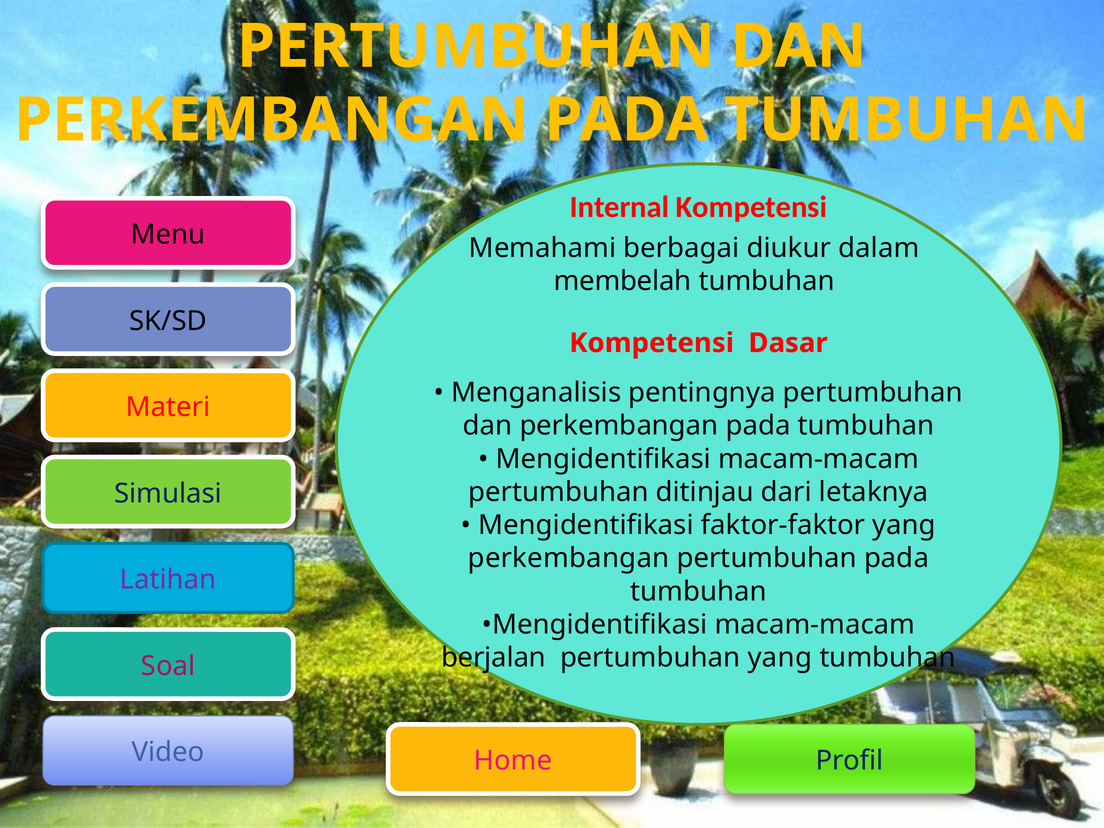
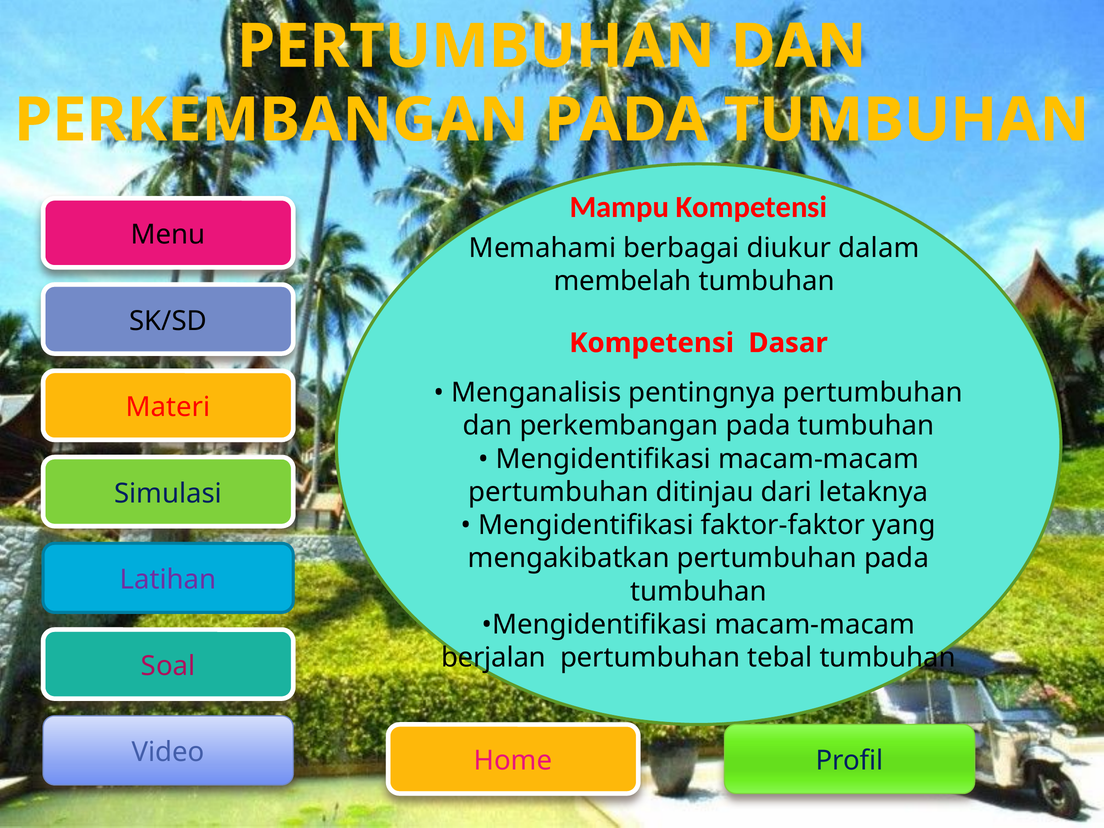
Internal: Internal -> Mampu (619, 207)
perkembangan: perkembangan -> mengakibatkan (569, 558)
pertumbuhan yang: yang -> tebal (780, 658)
